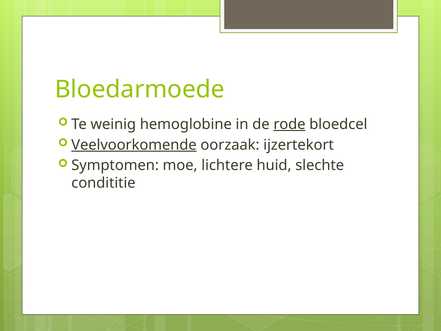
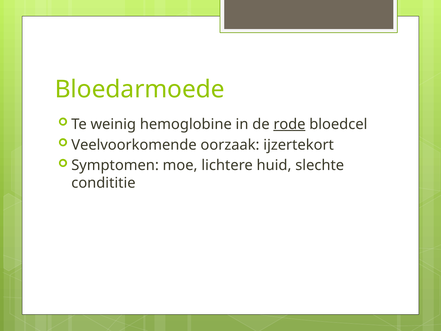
Veelvoorkomende underline: present -> none (134, 145)
